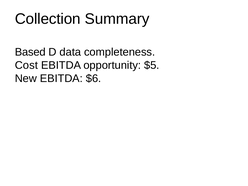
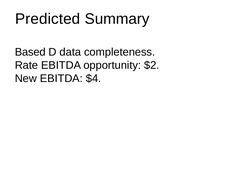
Collection: Collection -> Predicted (48, 19)
Cost: Cost -> Rate (26, 65)
$5: $5 -> $2 (152, 65)
$6: $6 -> $4 (94, 78)
